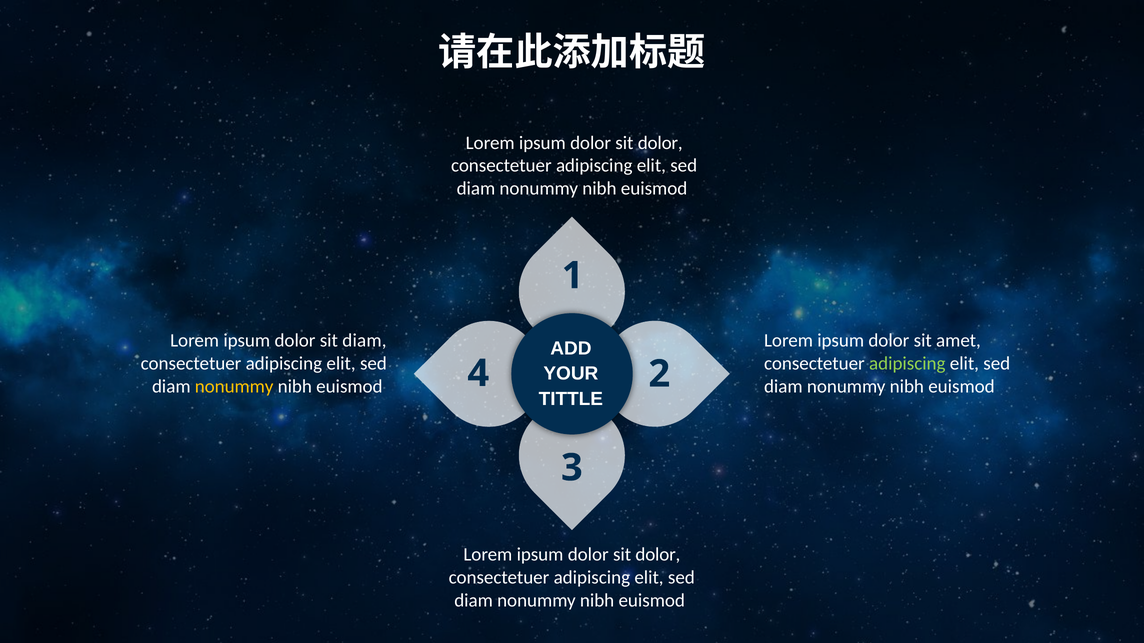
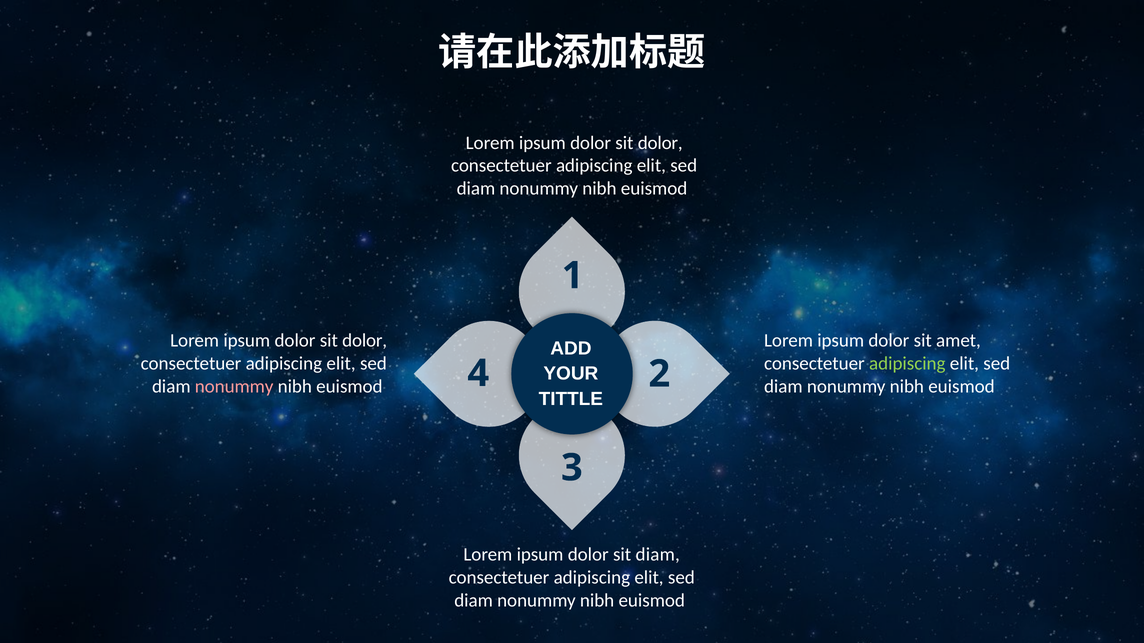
diam: diam -> dolor (365, 341)
nonummy colour: yellow -> pink (234, 387)
dolor: dolor -> diam (658, 555)
